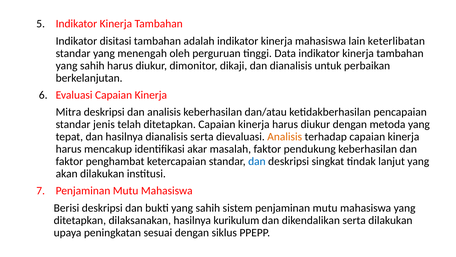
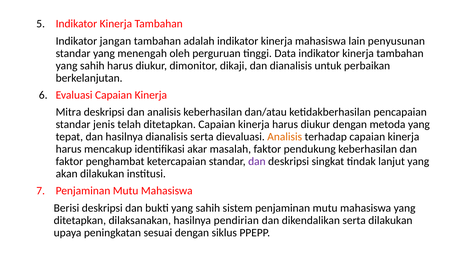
disitasi: disitasi -> jangan (115, 41)
keterlibatan: keterlibatan -> penyusunan (396, 41)
dan colour: blue -> purple (257, 161)
kurikulum: kurikulum -> pendirian (236, 220)
